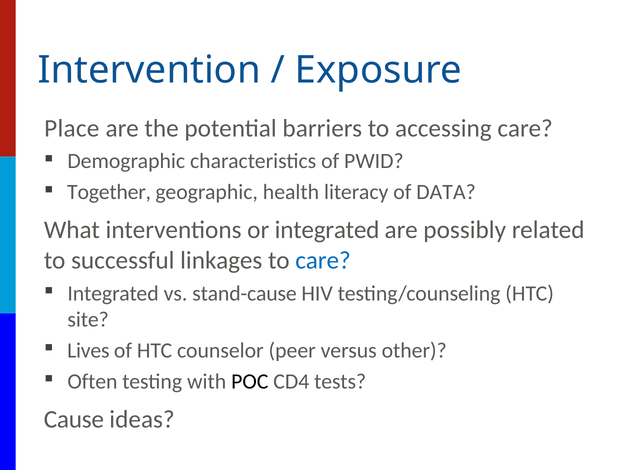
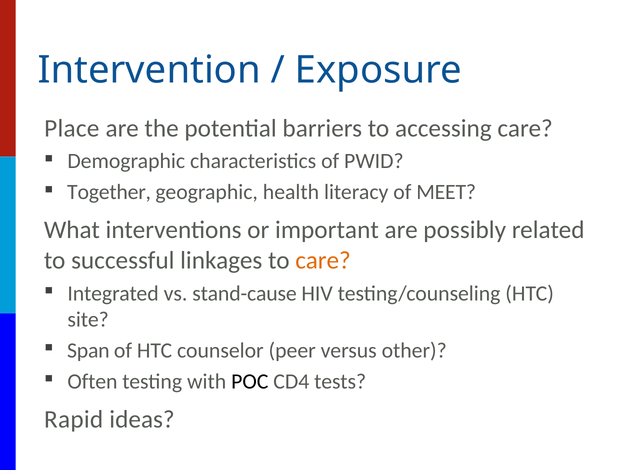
DATA: DATA -> MEET (446, 192)
or integrated: integrated -> important (327, 230)
care colour: blue -> orange (323, 261)
Lives: Lives -> Span (88, 351)
Cause: Cause -> Rapid (74, 420)
